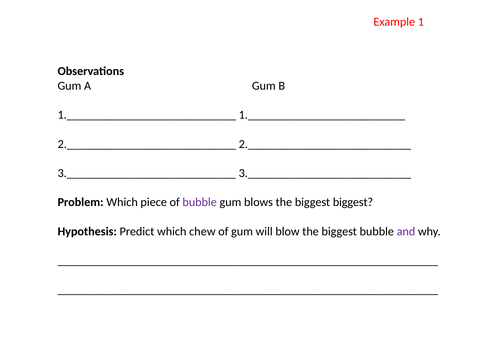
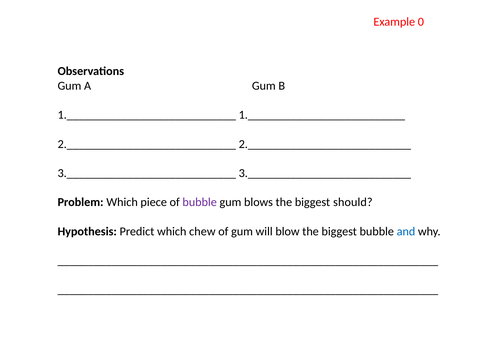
1: 1 -> 0 (421, 22)
biggest biggest: biggest -> should (353, 203)
and colour: purple -> blue (406, 232)
